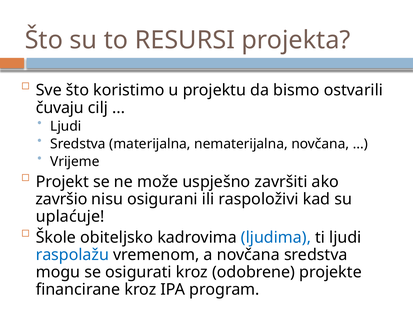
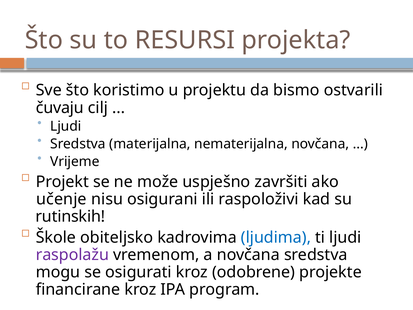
završio: završio -> učenje (61, 199)
uplaćuje: uplaćuje -> rutinskih (70, 216)
raspolažu colour: blue -> purple (72, 255)
